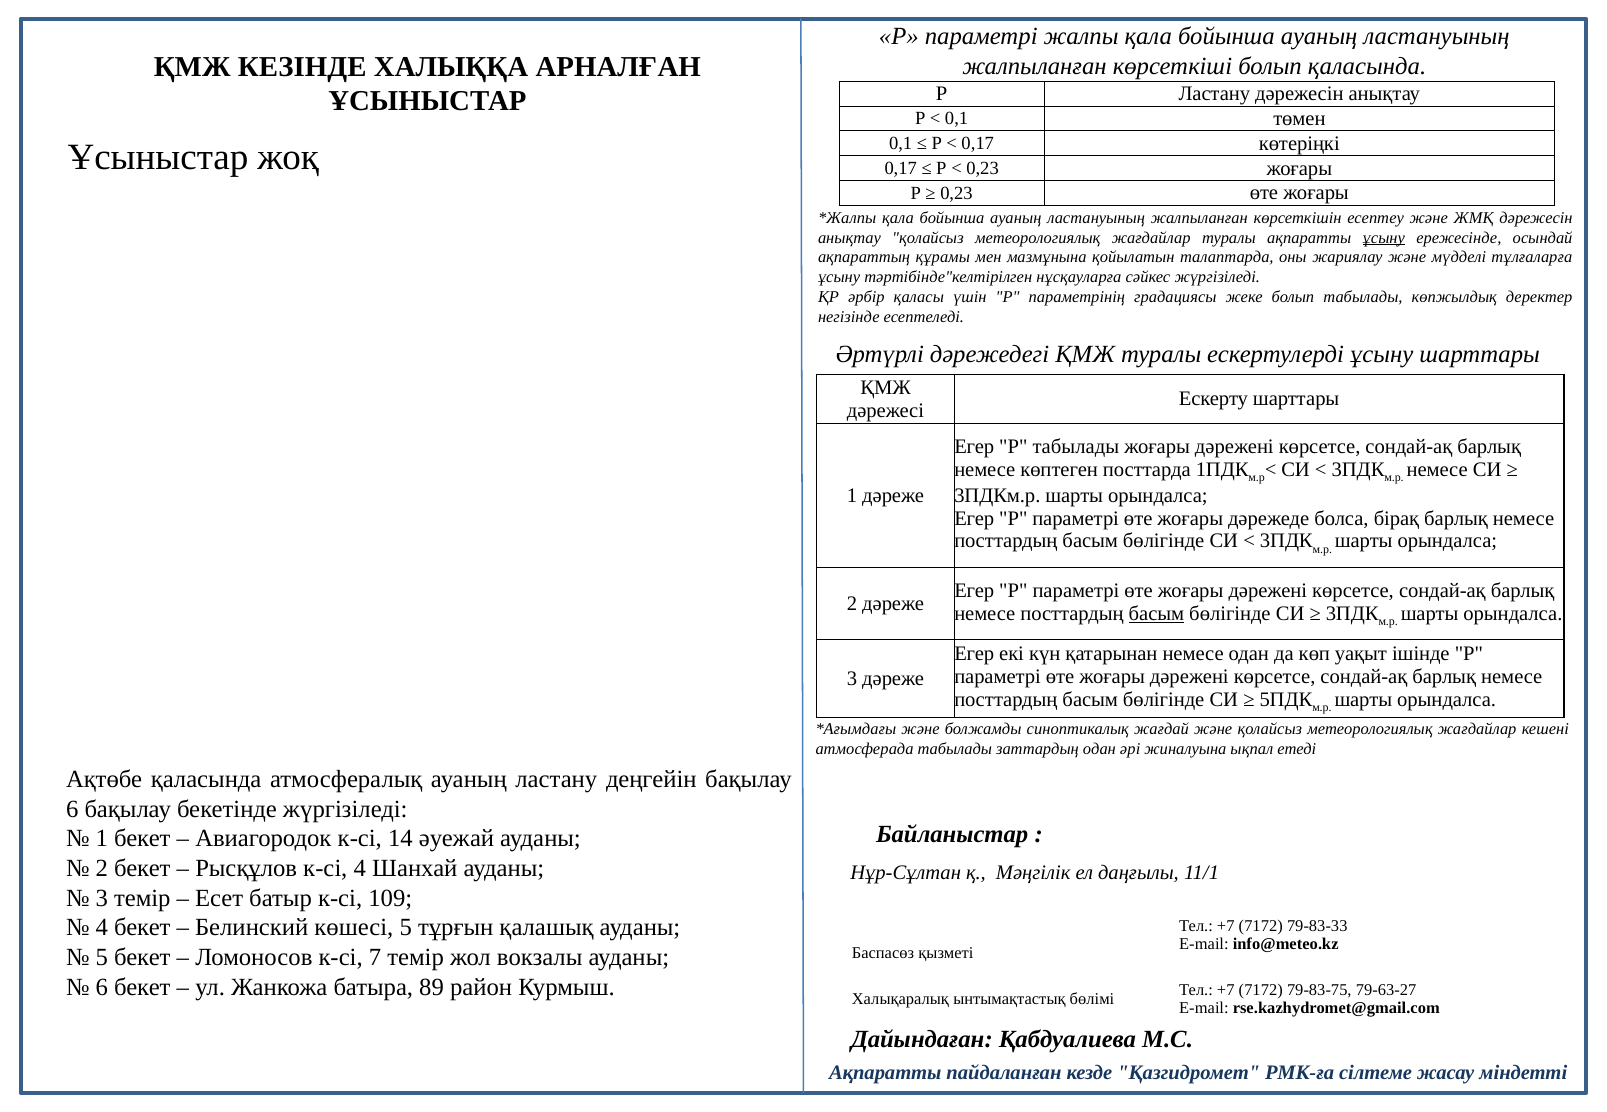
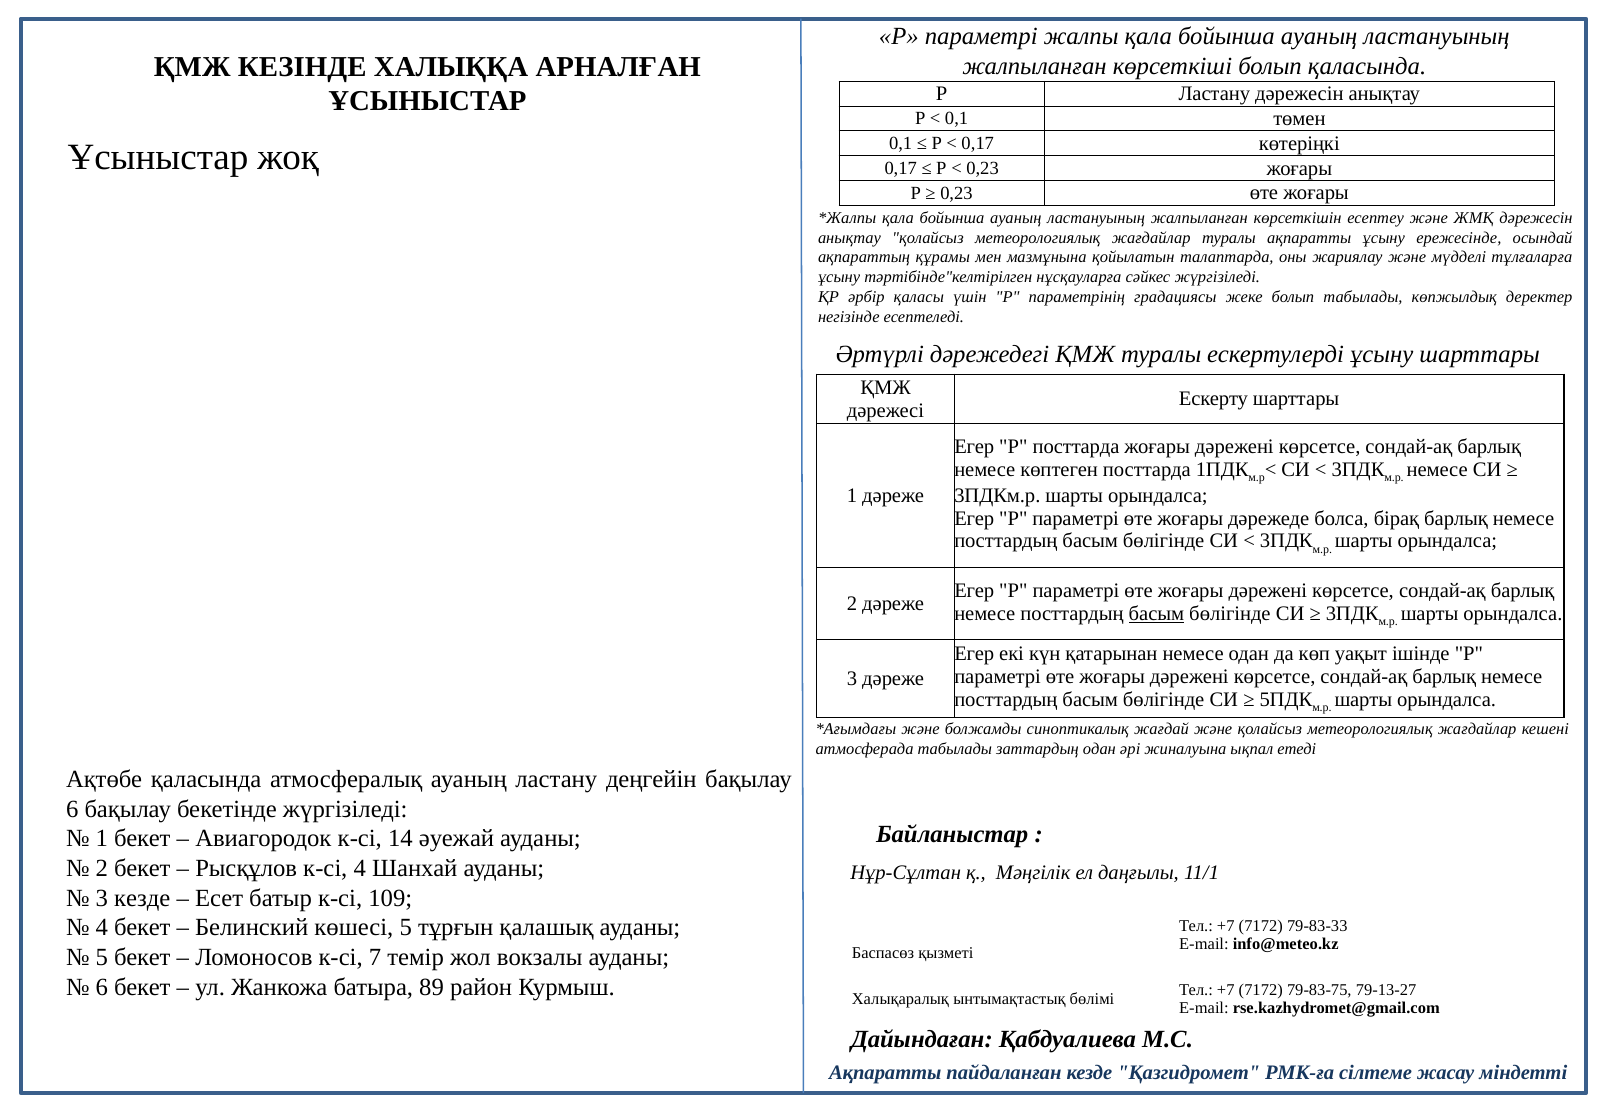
ұсыну underline: present -> none (1384, 238)
Р табылады: табылады -> посттарда (1076, 447)
3 темір: темір -> кезде (142, 898)
79-63-27: 79-63-27 -> 79-13-27 (1386, 991)
